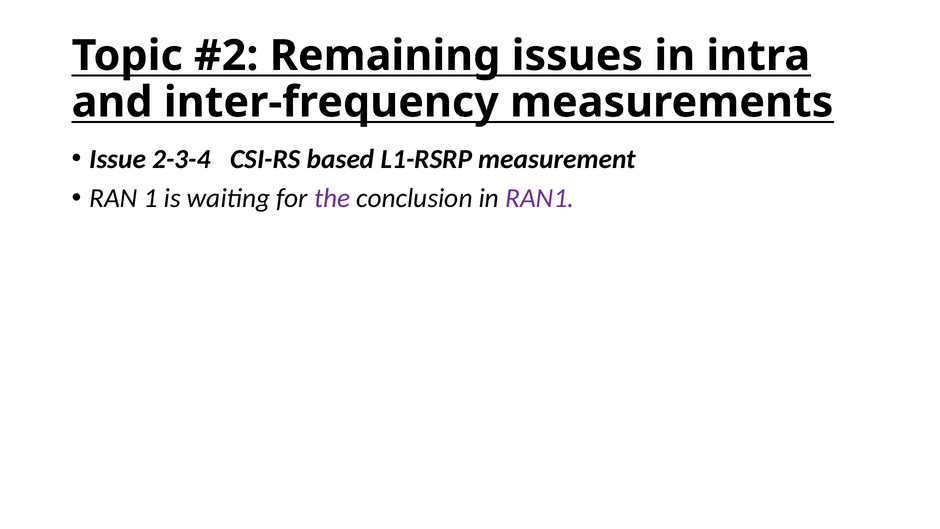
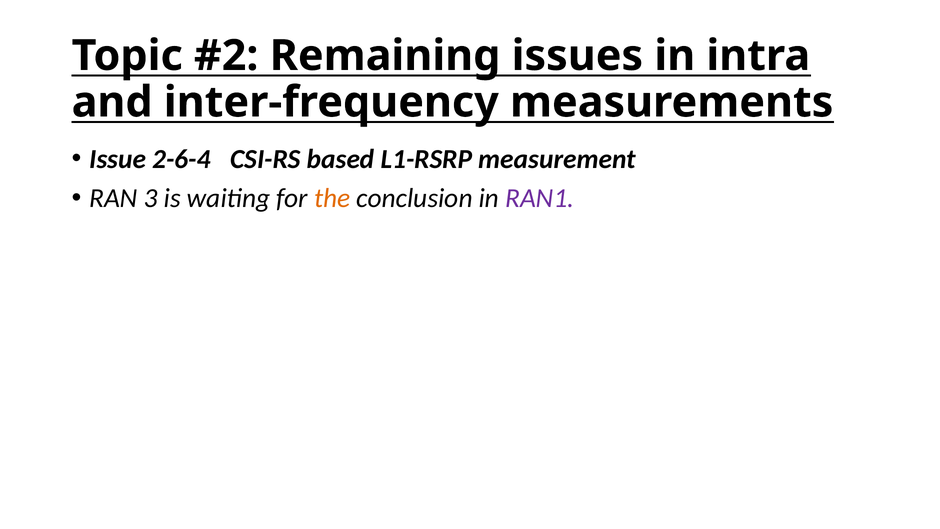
2-3-4: 2-3-4 -> 2-6-4 (181, 159)
1: 1 -> 3 (151, 198)
the colour: purple -> orange (332, 198)
